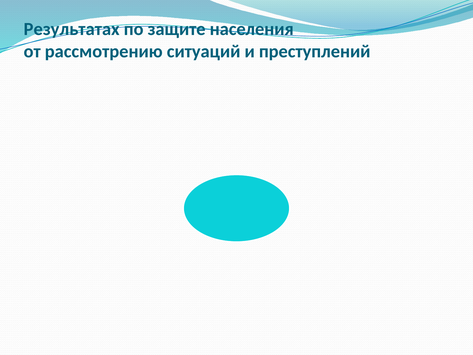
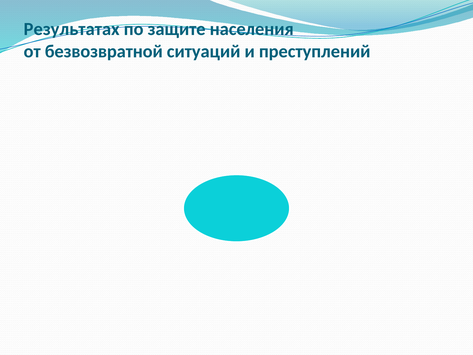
рассмотрению: рассмотрению -> безвозвратной (104, 51)
